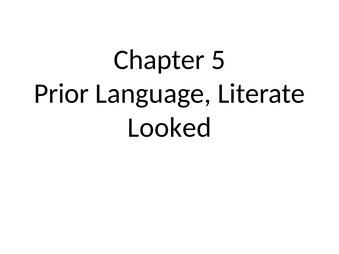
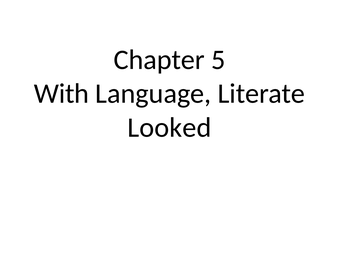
Prior: Prior -> With (61, 94)
